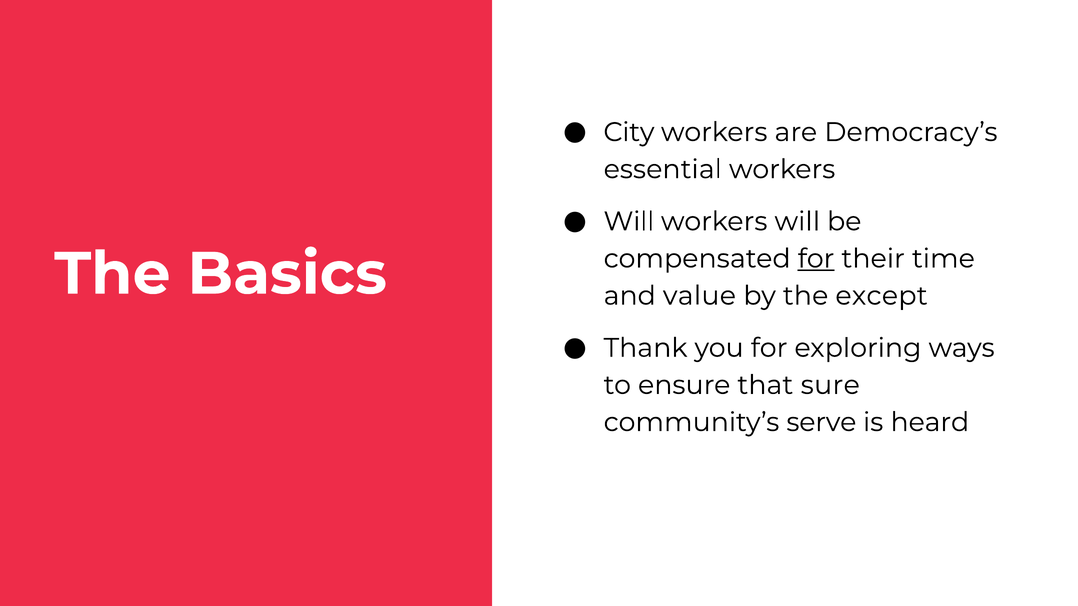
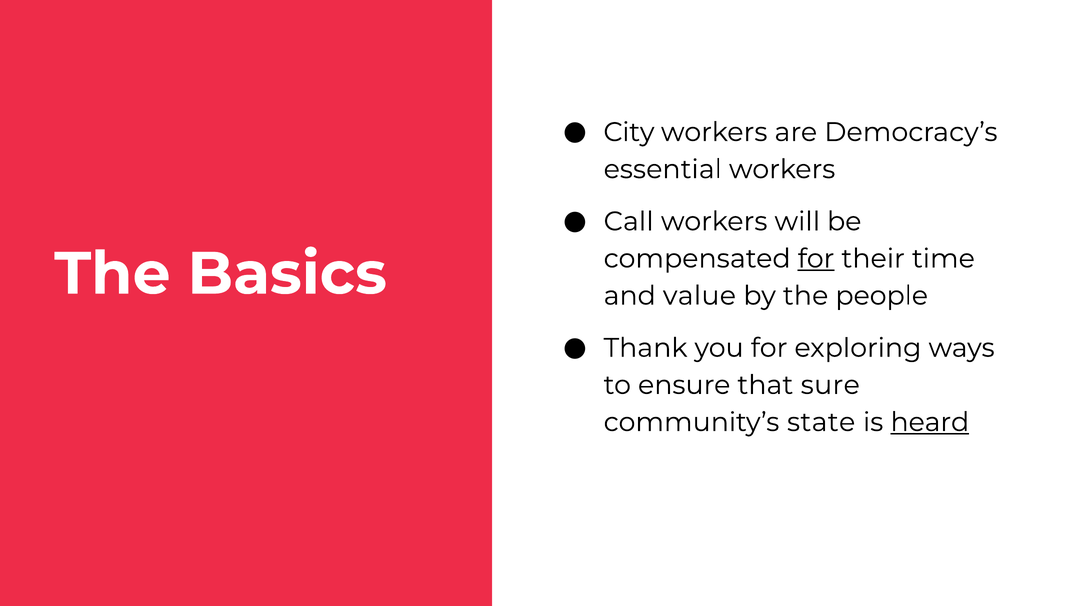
Will: Will -> Call (629, 222)
except: except -> people (882, 296)
serve: serve -> state (821, 422)
heard underline: none -> present (930, 422)
